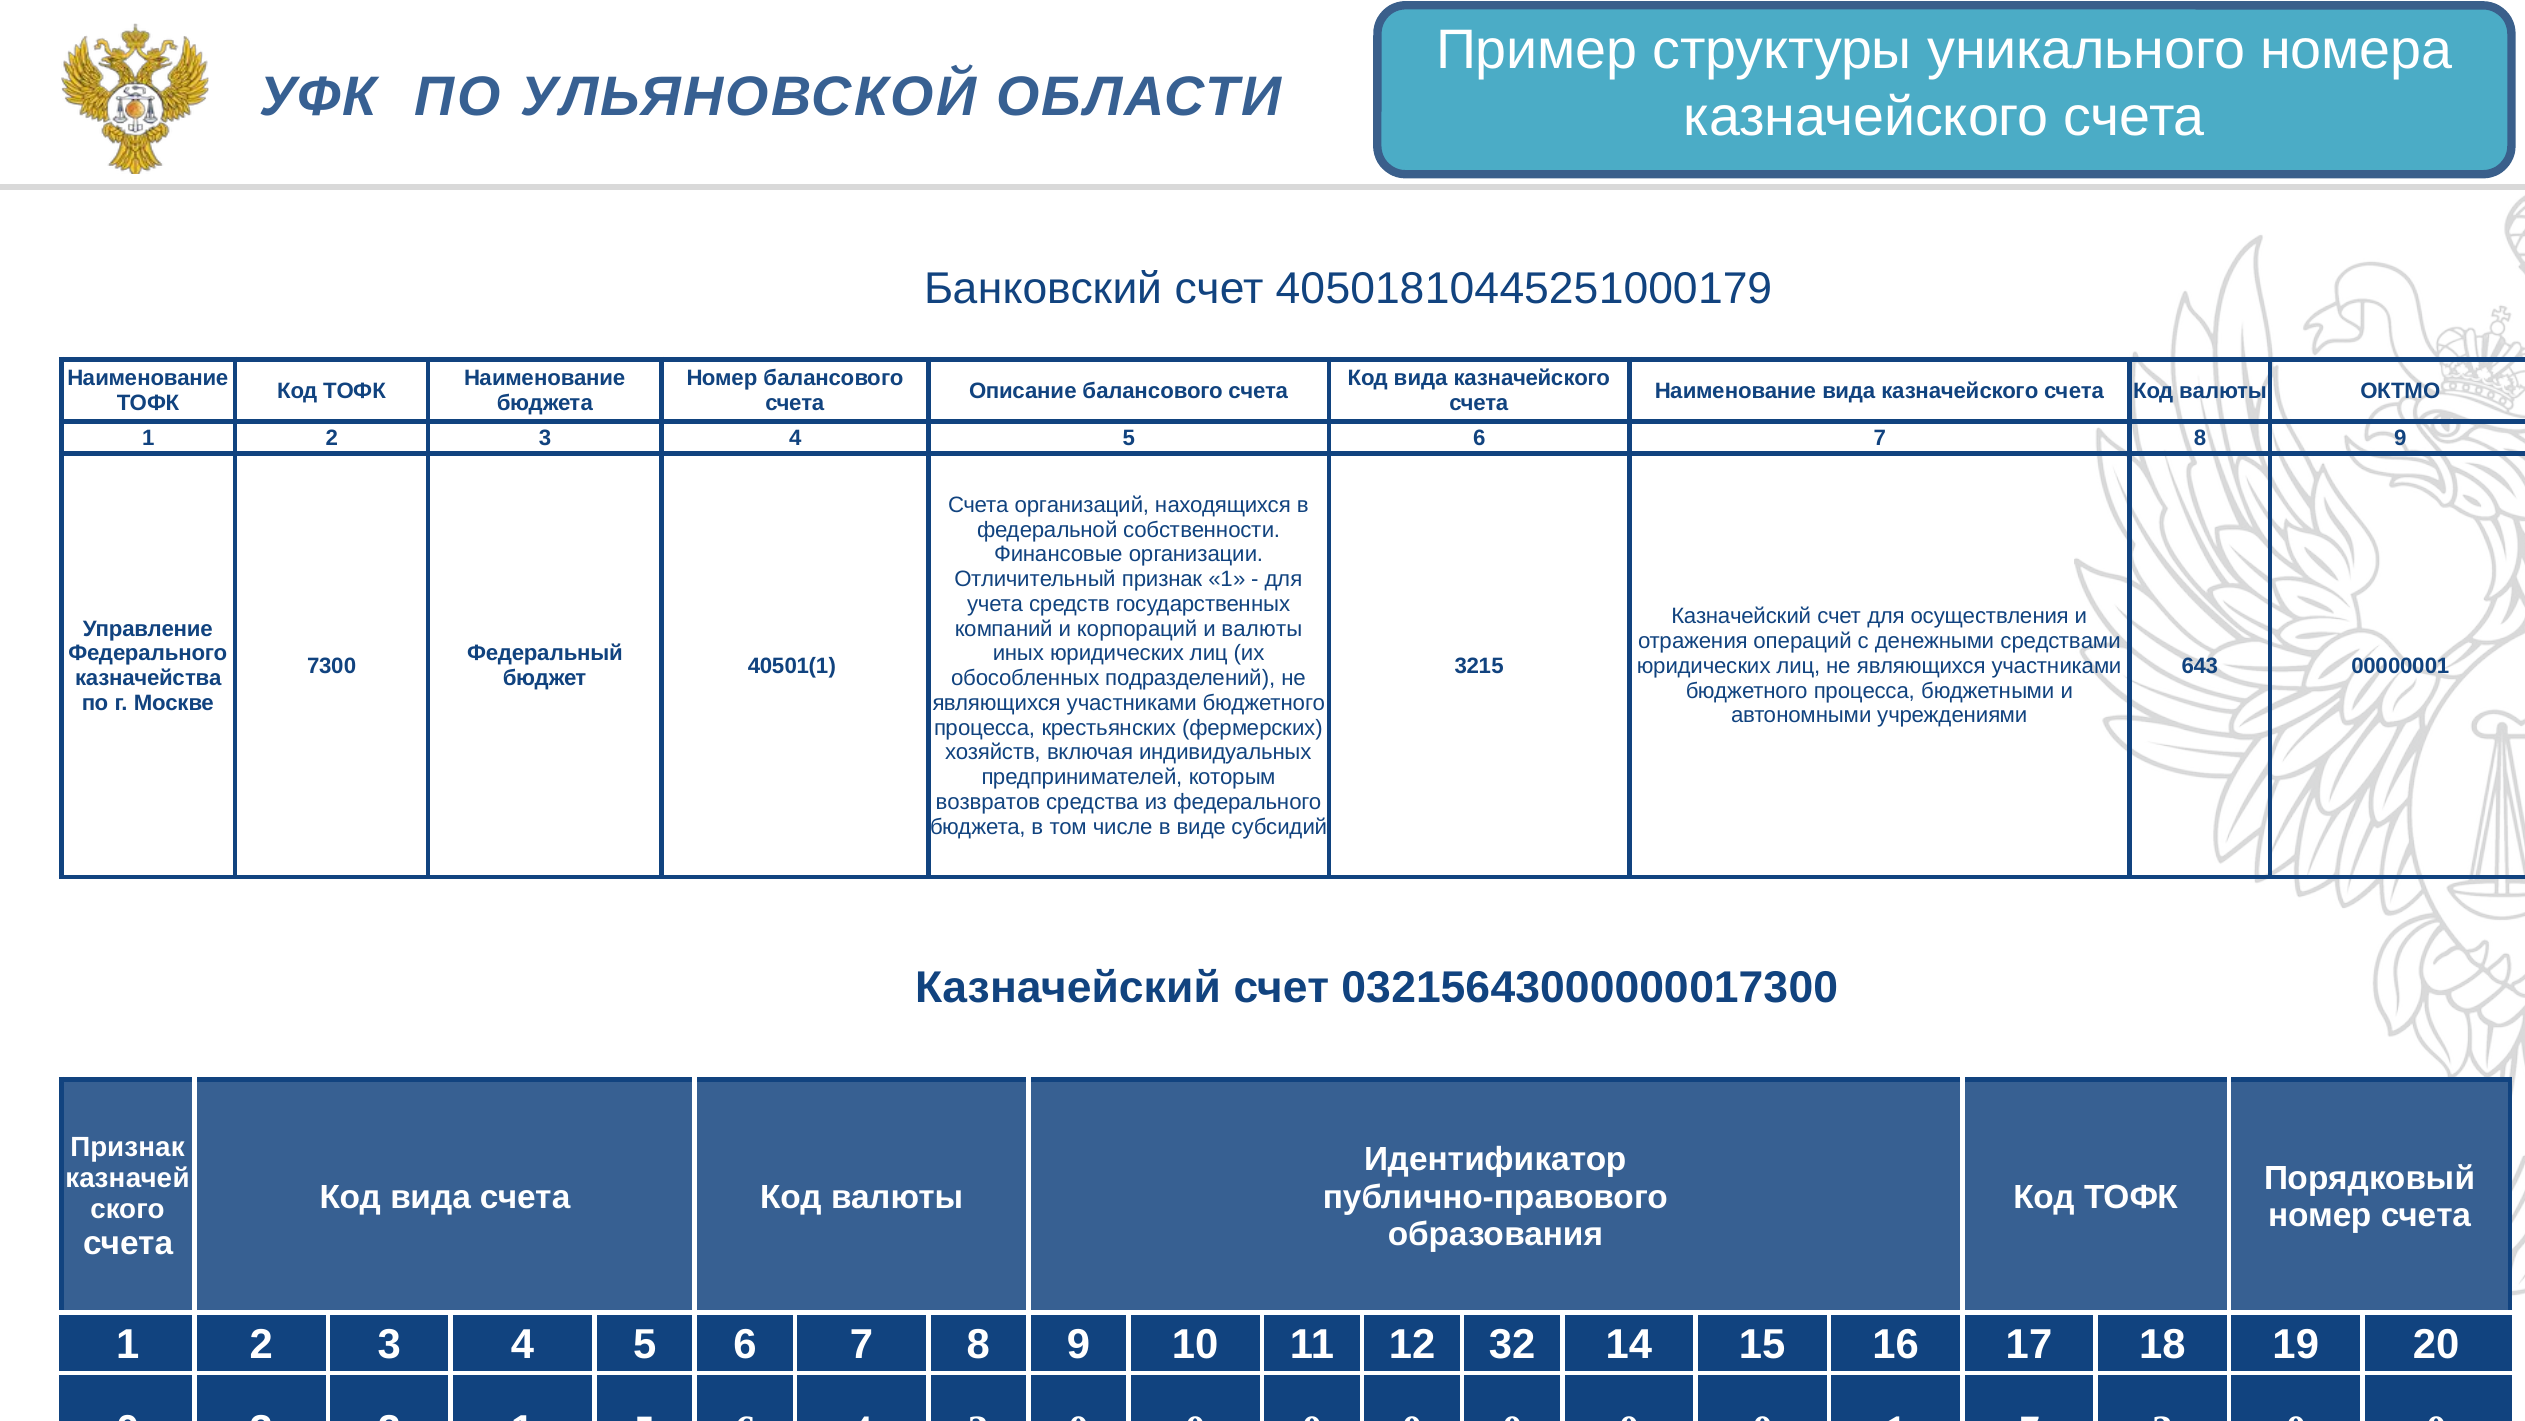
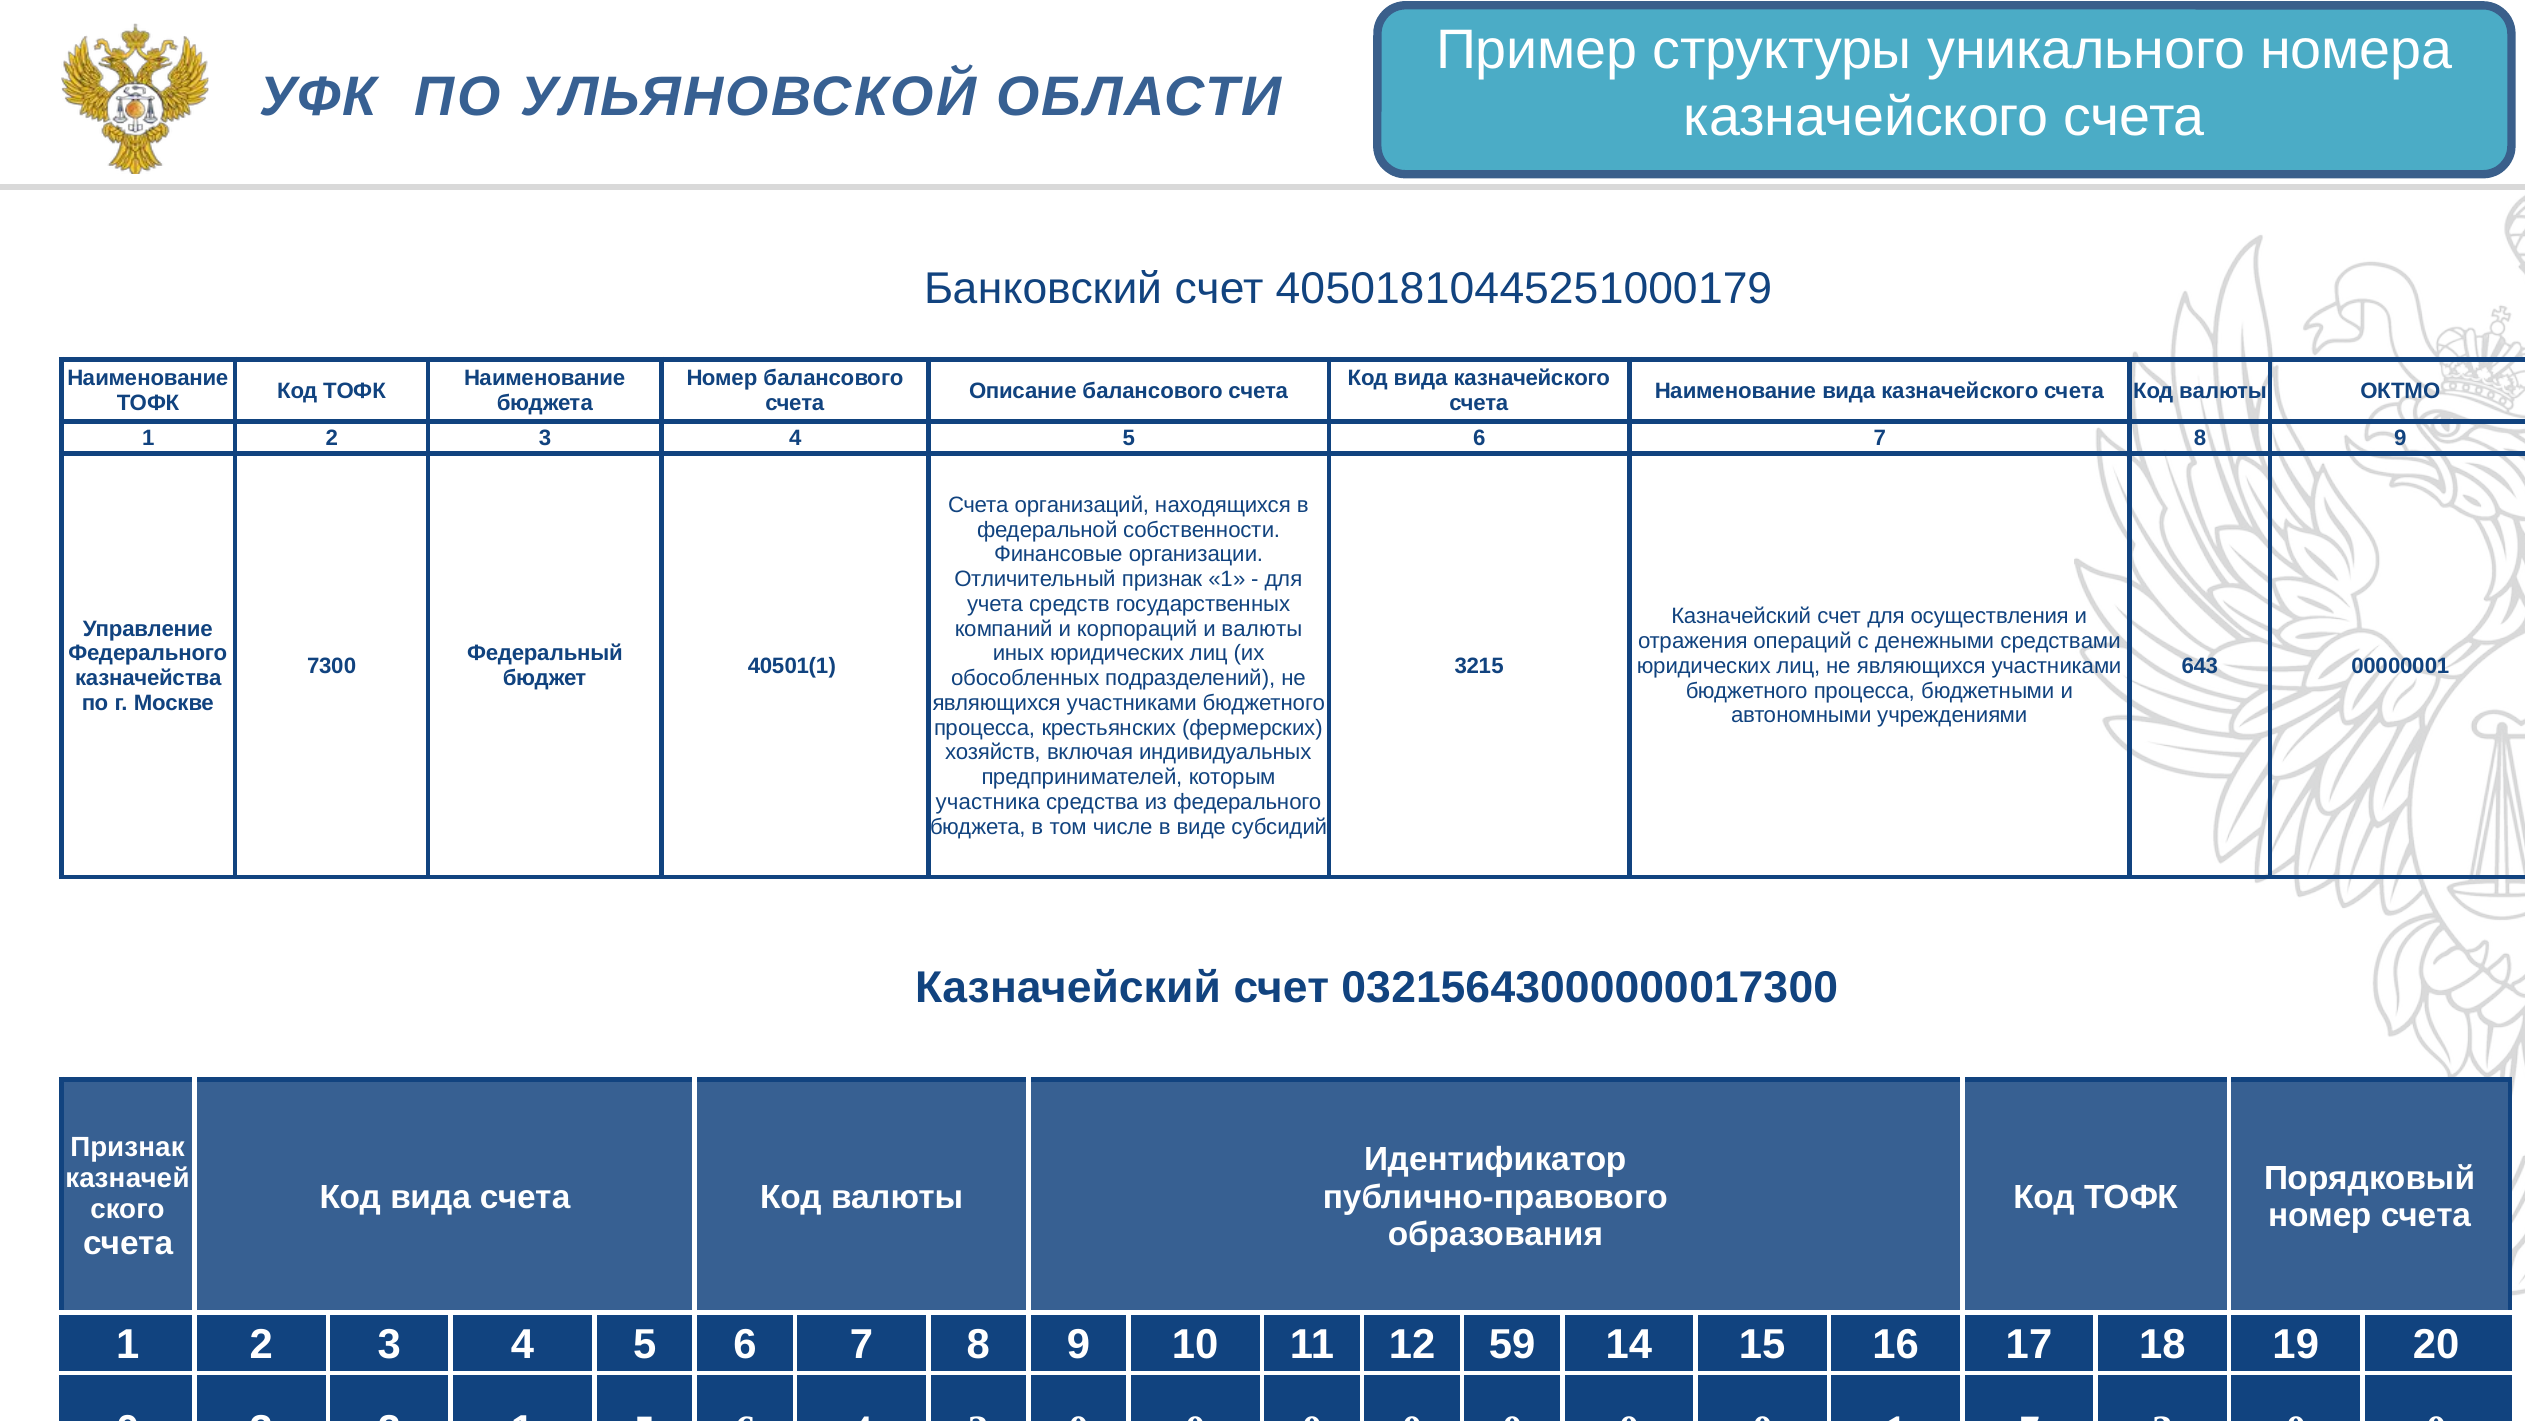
возвратов: возвратов -> участника (988, 802)
32: 32 -> 59 (1512, 1344)
